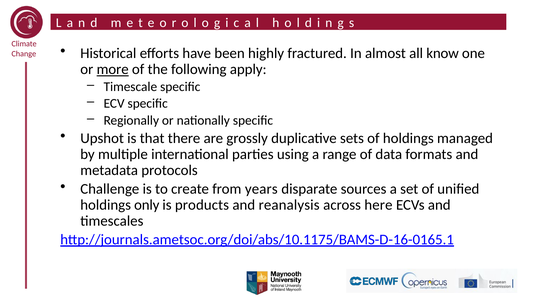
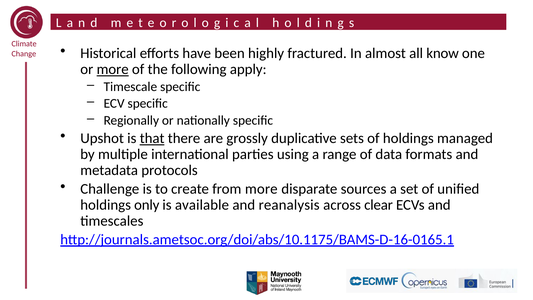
that underline: none -> present (152, 138)
from years: years -> more (261, 189)
products: products -> available (202, 205)
here: here -> clear (379, 205)
